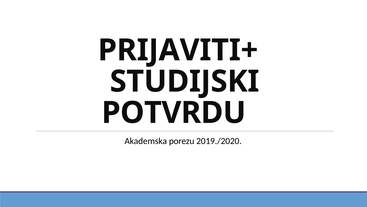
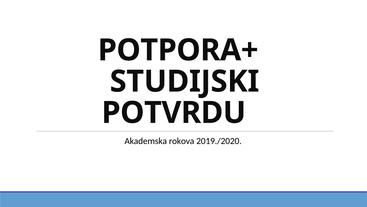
PRIJAVITI+: PRIJAVITI+ -> POTPORA+ (178, 50)
porezu: porezu -> rokova (182, 141)
